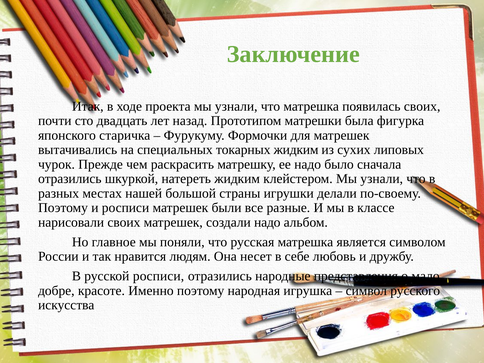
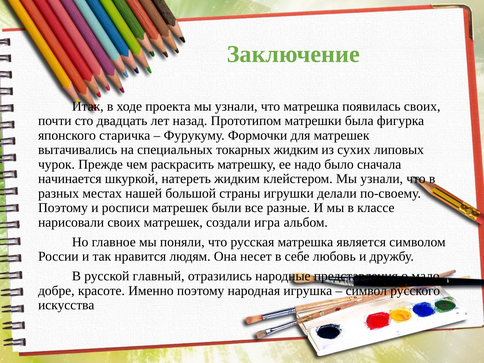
отразились: отразились -> начинается (70, 179)
создали надо: надо -> игра (267, 222)
русской росписи: росписи -> главный (159, 276)
